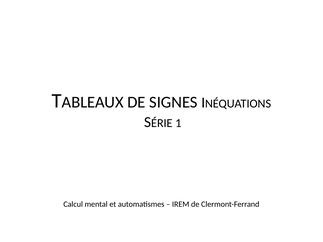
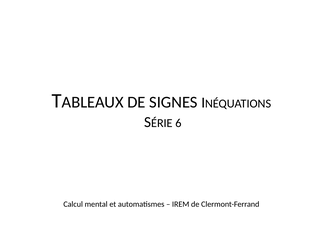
1: 1 -> 6 (179, 123)
